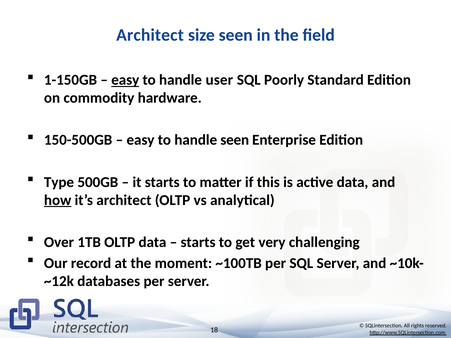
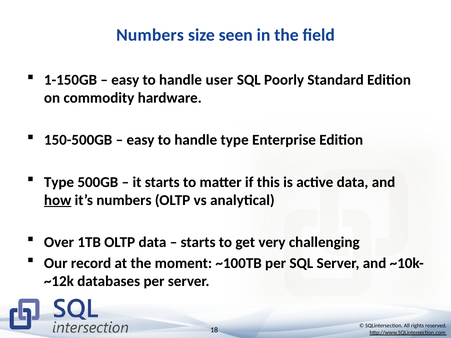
Architect: Architect -> Numbers (150, 35)
easy underline: present -> none (125, 80)
handle seen: seen -> type (235, 140)
it’s architect: architect -> numbers (124, 200)
